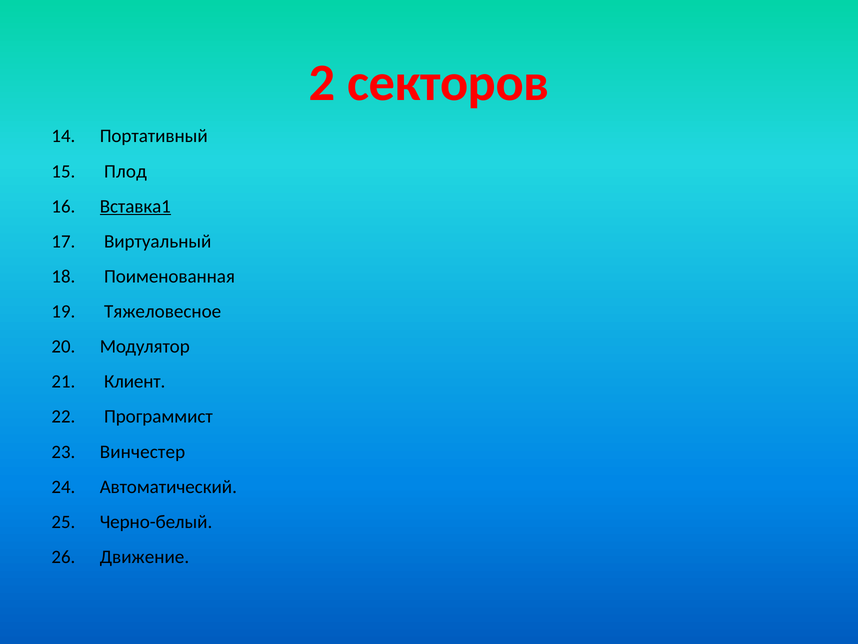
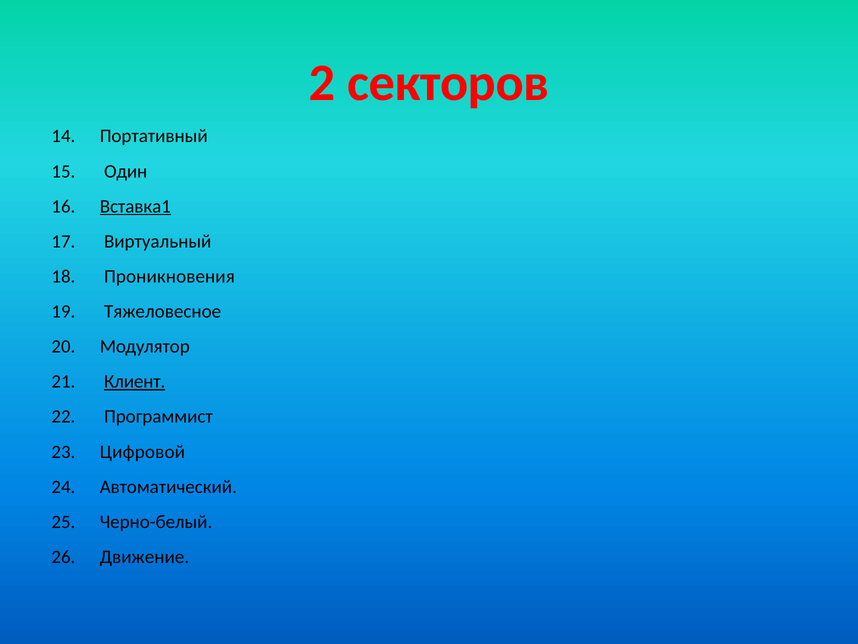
Плод: Плод -> Один (126, 171)
Поименованная: Поименованная -> Проникновения (169, 276)
Клиент underline: none -> present (135, 381)
Винчестер: Винчестер -> Цифровой (142, 451)
